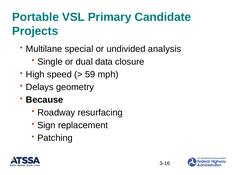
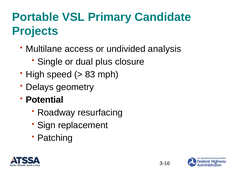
special: special -> access (79, 49)
data: data -> plus (104, 62)
59: 59 -> 83 (90, 75)
Because: Because -> Potential (45, 100)
